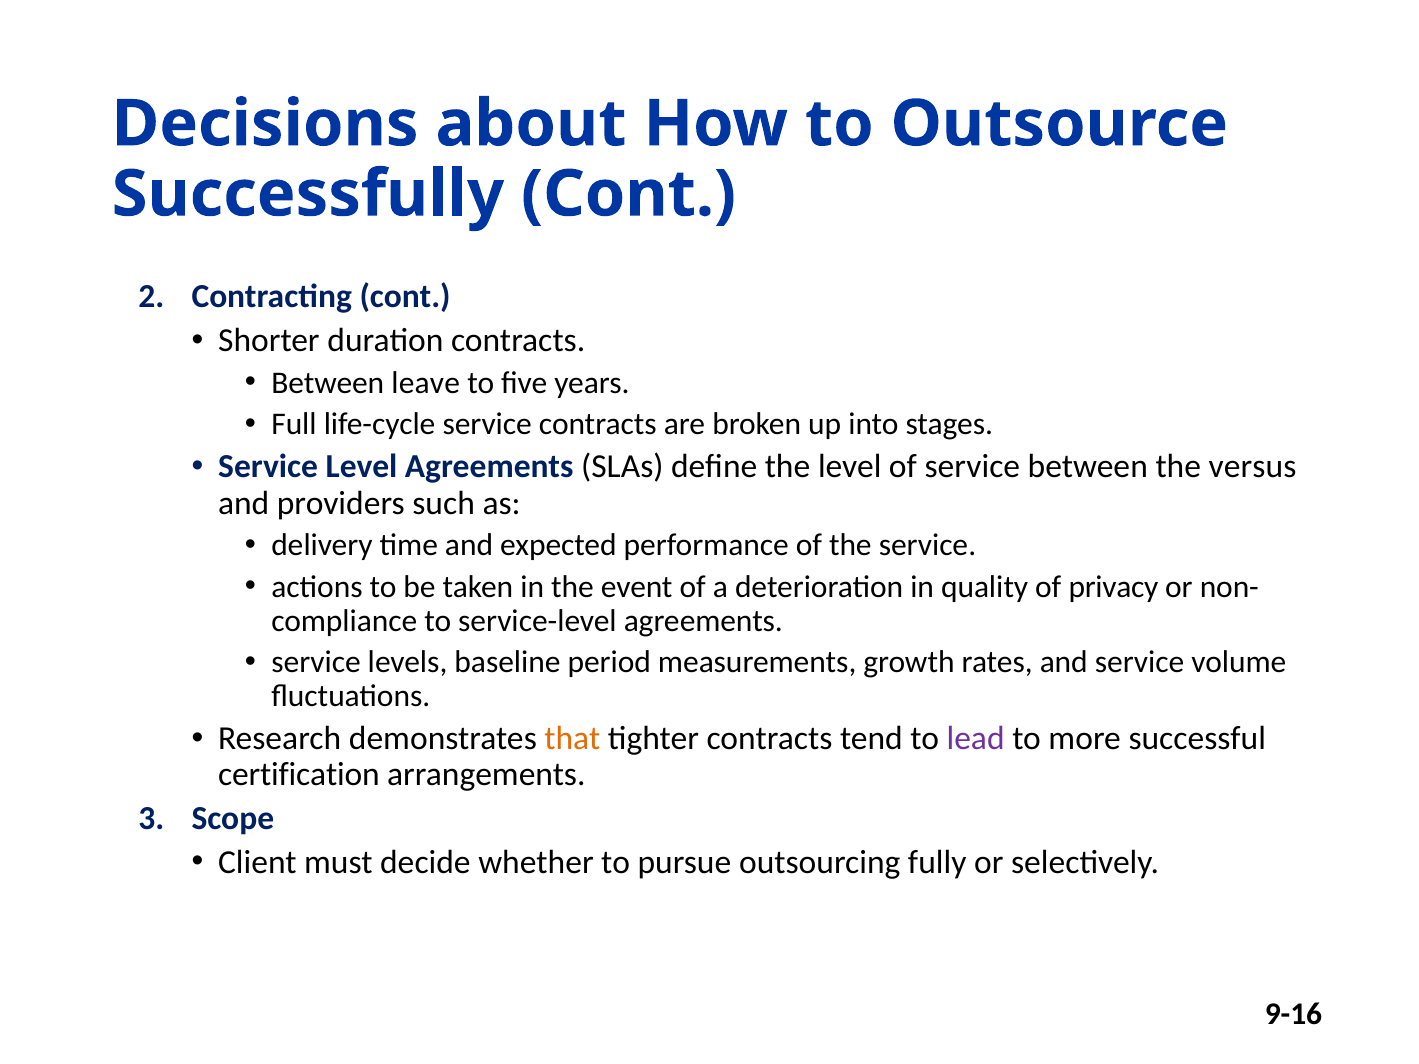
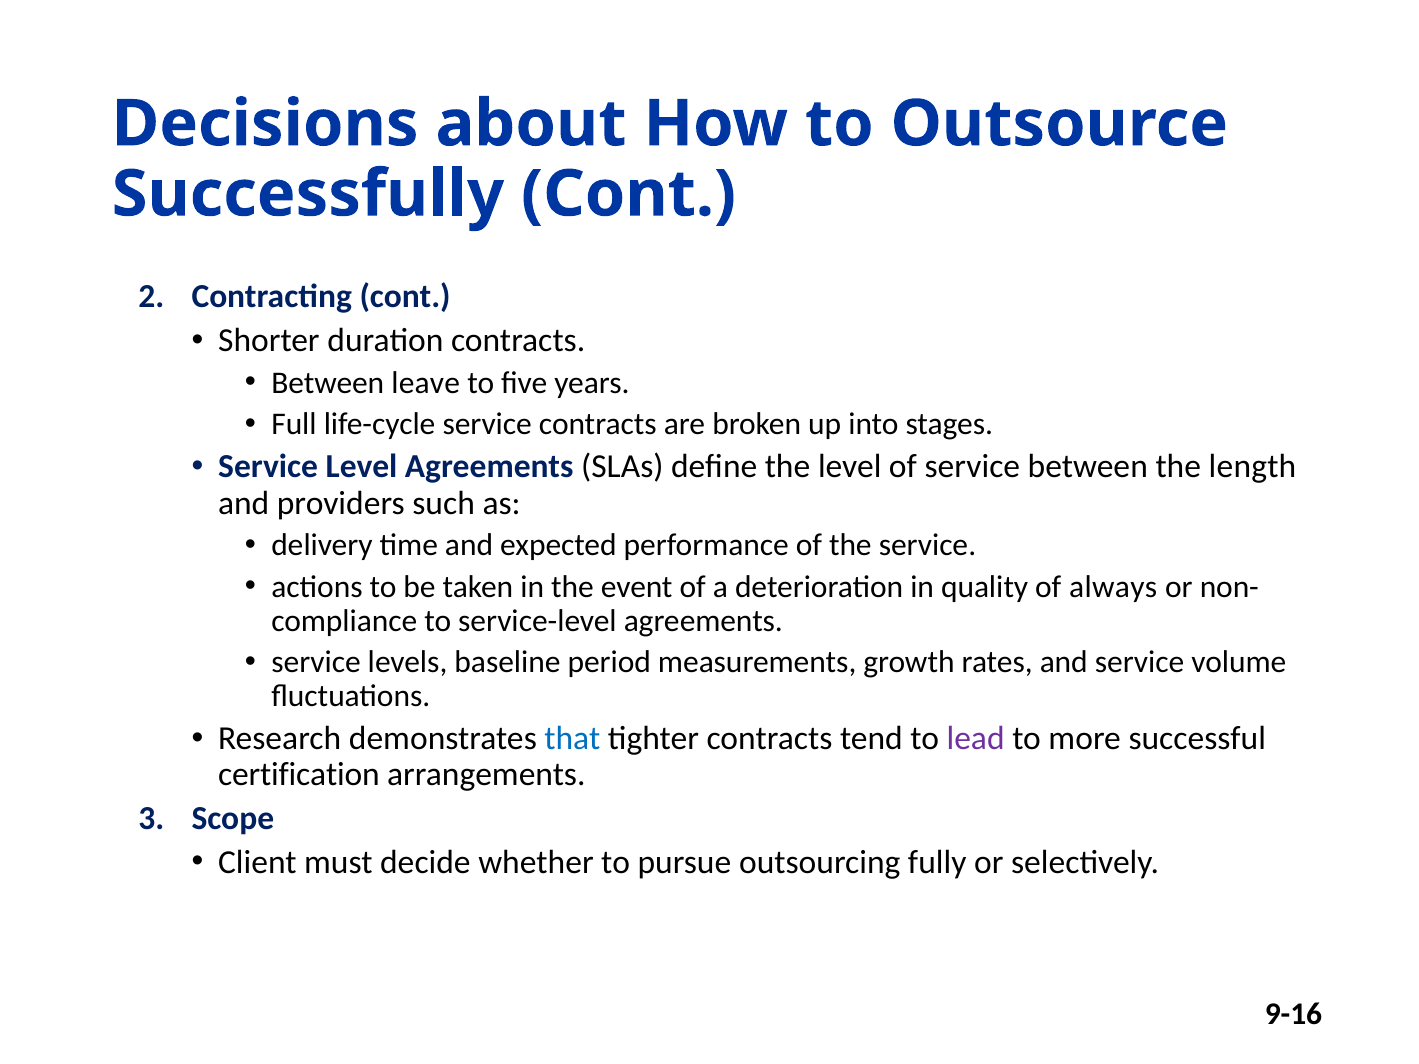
versus: versus -> length (1253, 467)
privacy: privacy -> always (1113, 587)
that colour: orange -> blue (572, 739)
